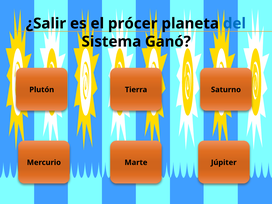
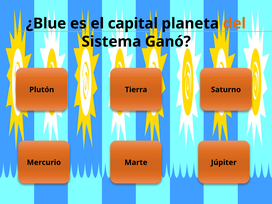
¿Salir: ¿Salir -> ¿Blue (46, 23)
prócer: prócer -> capital (133, 23)
del colour: blue -> orange (234, 23)
